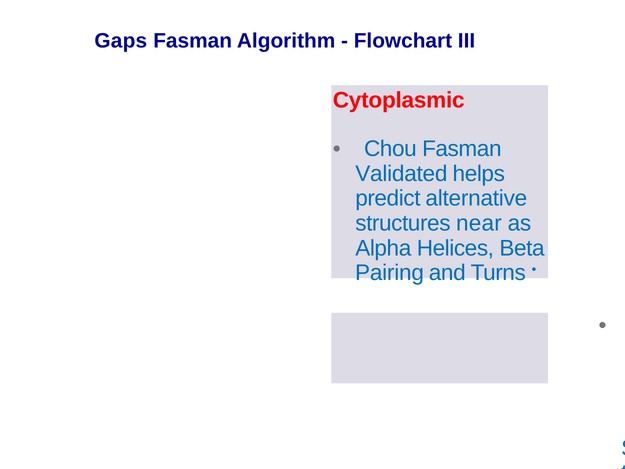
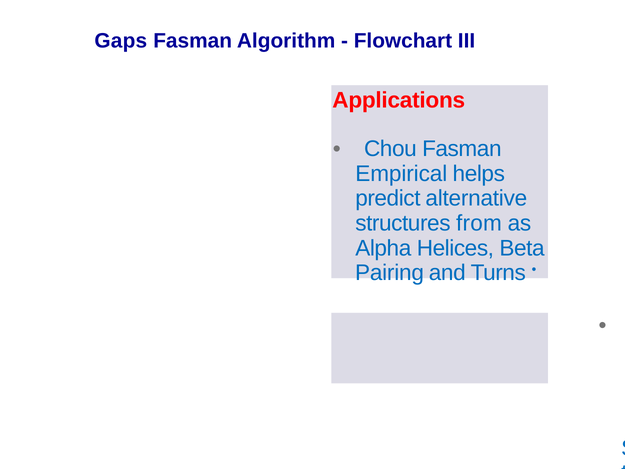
Cytoplasmic: Cytoplasmic -> Applications (399, 100)
Validated: Validated -> Empirical (401, 174)
near: near -> from (479, 223)
